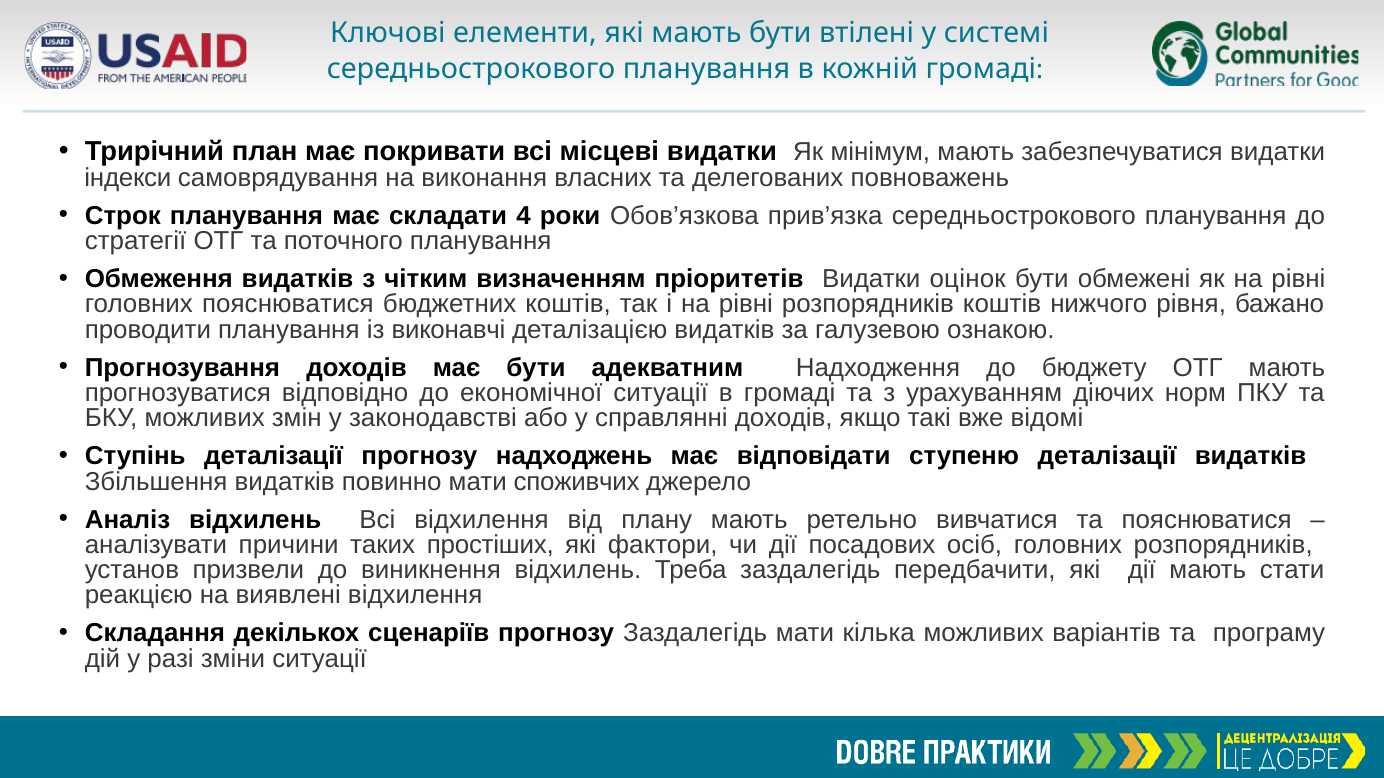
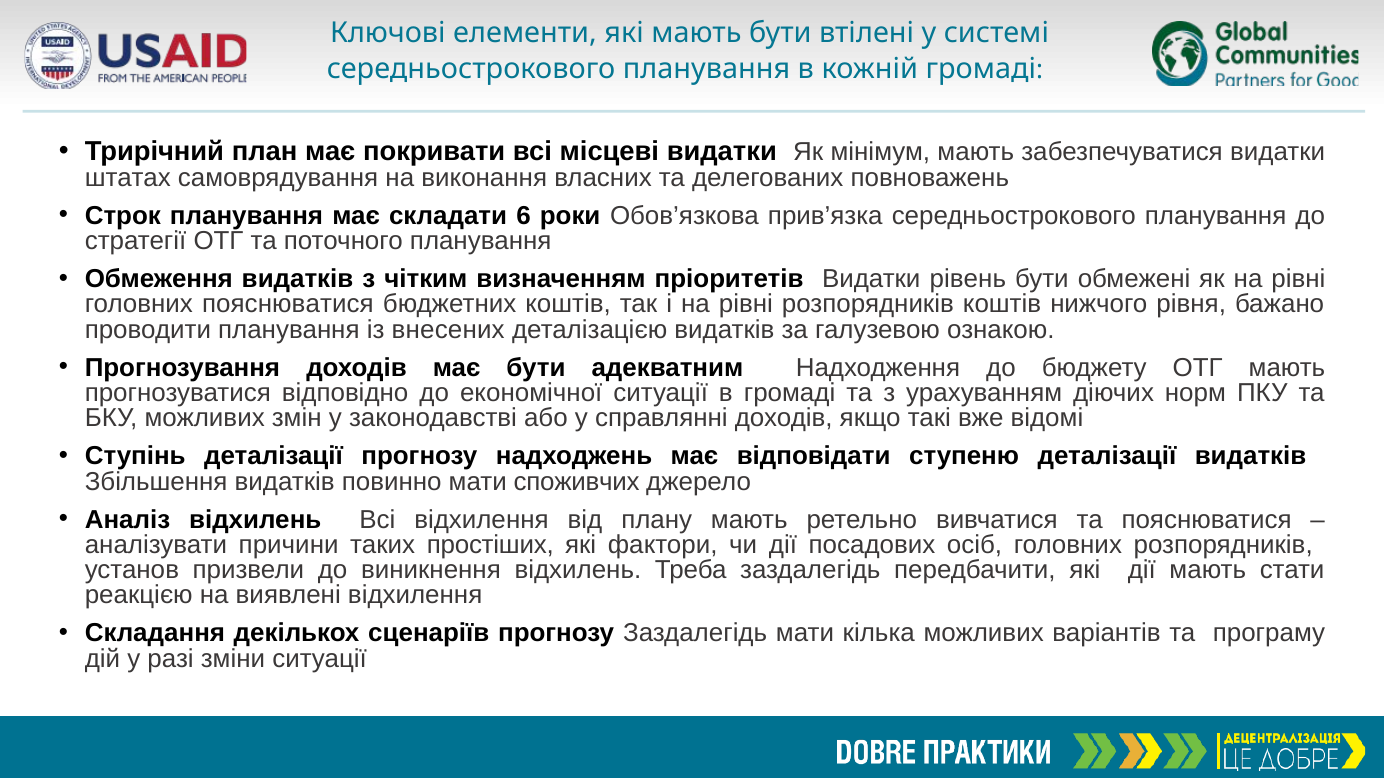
індекси: індекси -> штатах (128, 178)
4: 4 -> 6 (524, 216)
оцінок: оцінок -> рівень (968, 279)
виконавчі: виконавчі -> внесених (448, 330)
